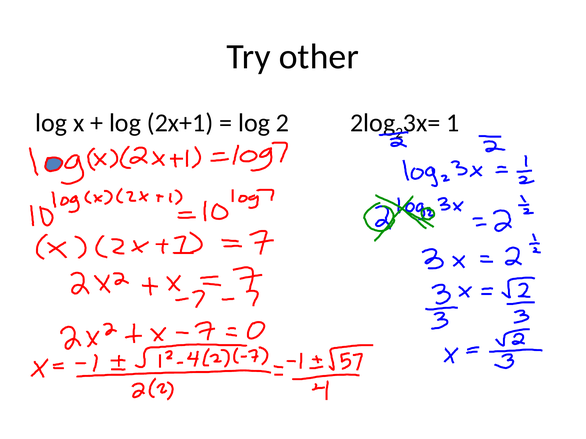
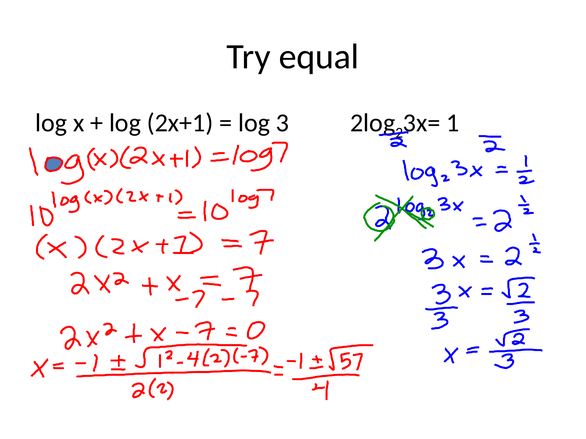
other: other -> equal (319, 57)
log 2: 2 -> 3 (283, 123)
